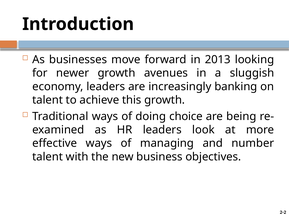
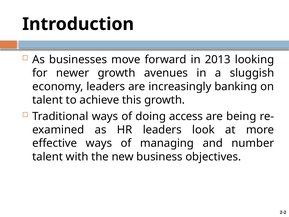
choice: choice -> access (186, 116)
